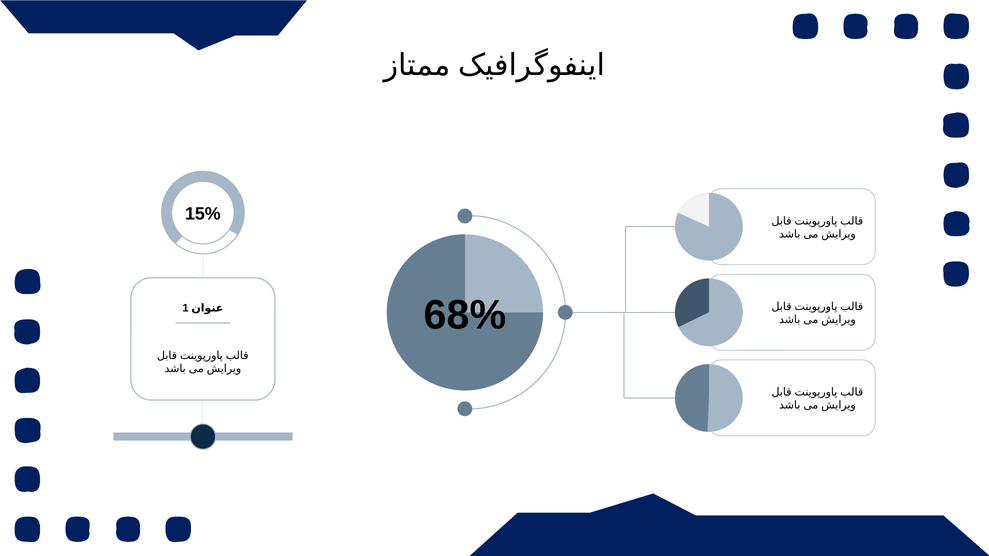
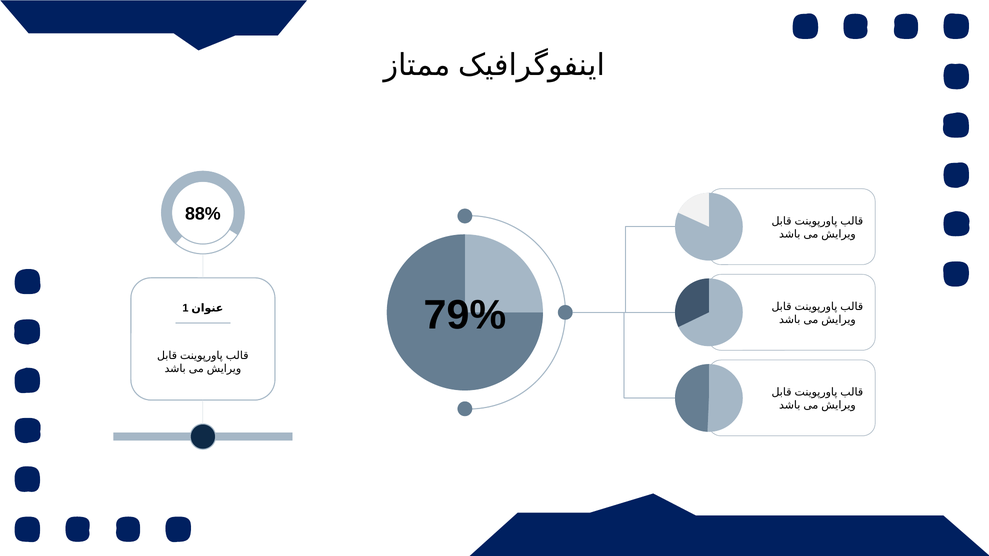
15%: 15% -> 88% (203, 214)
68%: 68% -> 79% (465, 315)
